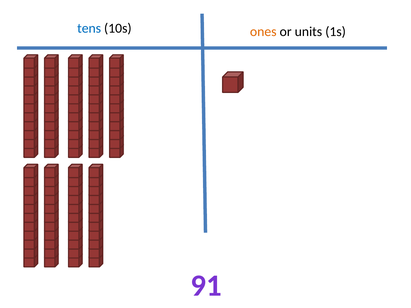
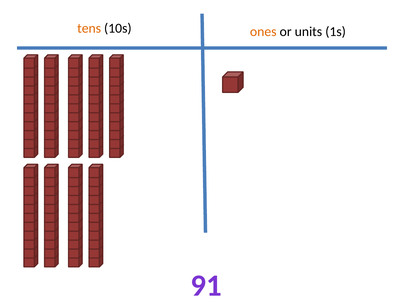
tens colour: blue -> orange (89, 28)
